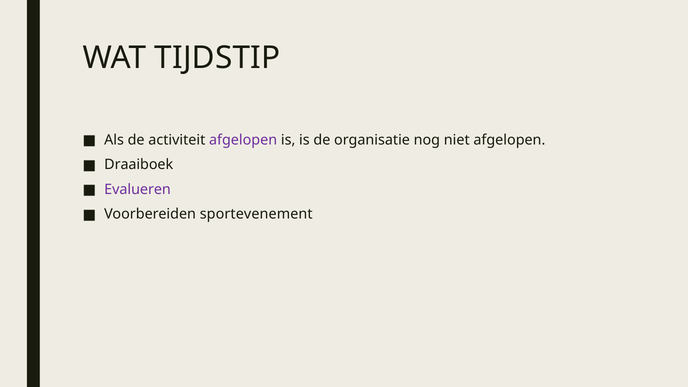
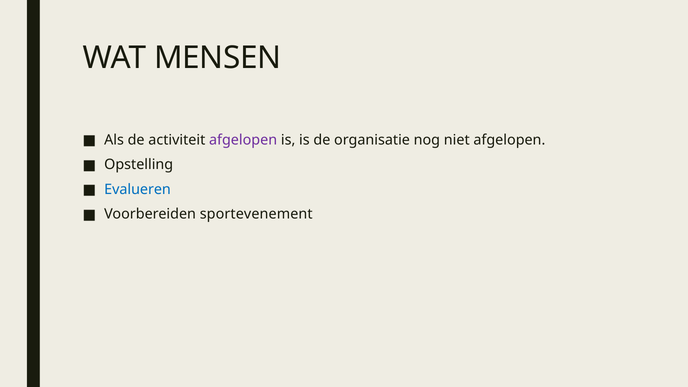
TIJDSTIP: TIJDSTIP -> MENSEN (218, 58)
Draaiboek: Draaiboek -> Opstelling (139, 165)
Evalueren colour: purple -> blue (138, 189)
